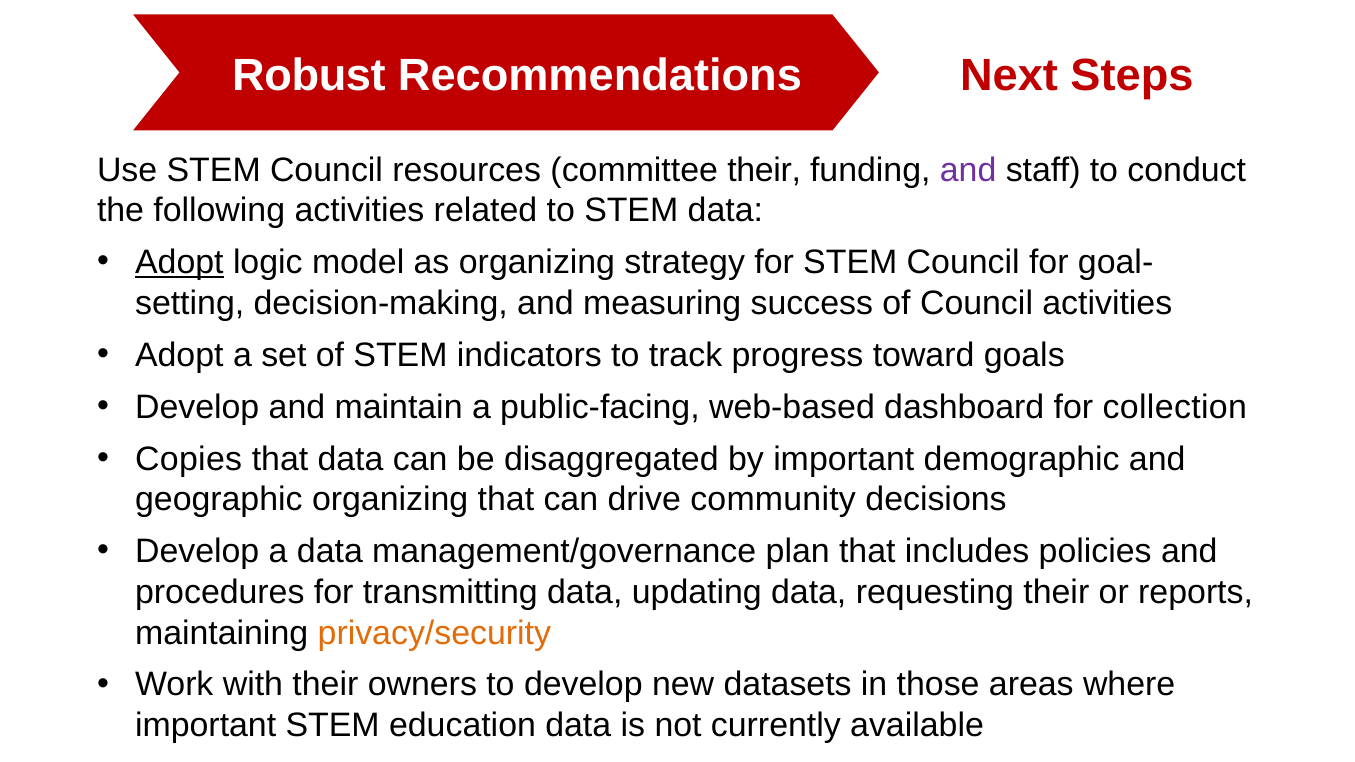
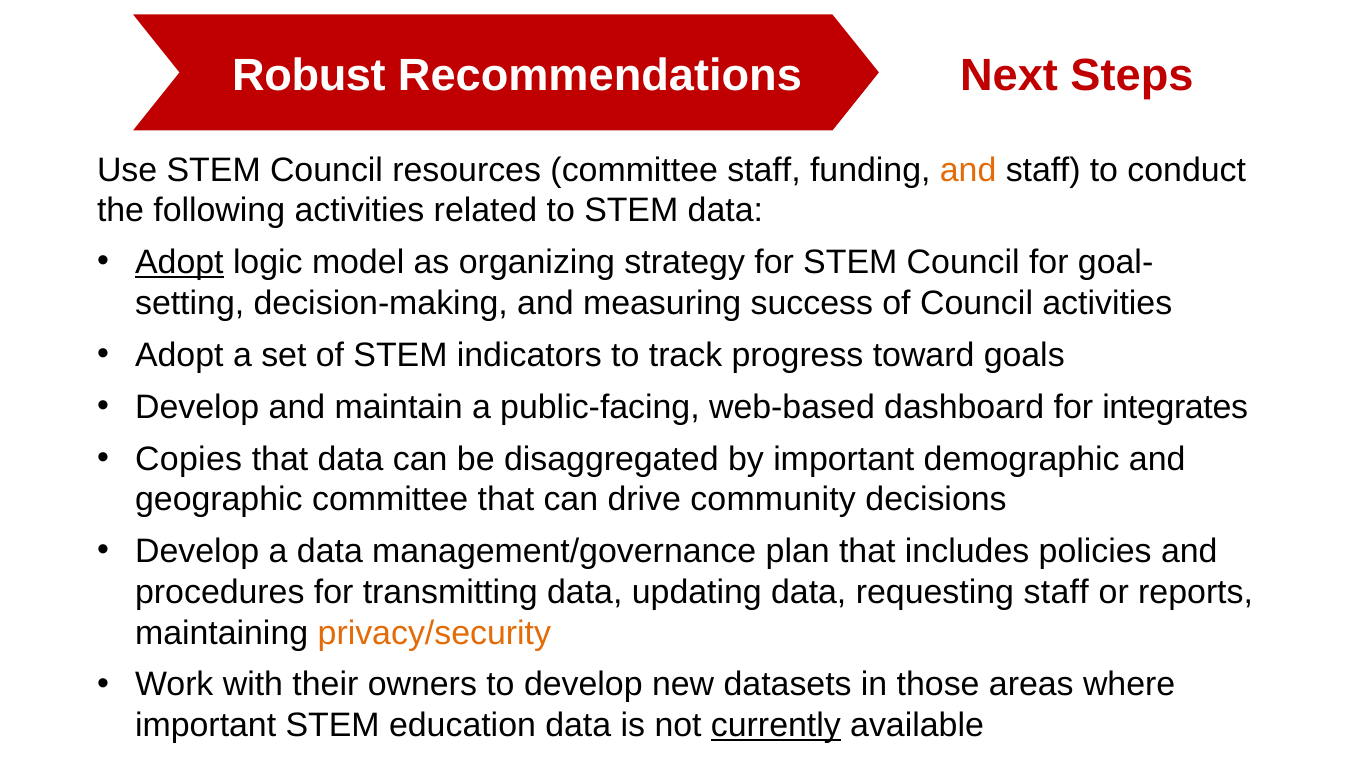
committee their: their -> staff (764, 170)
and colour: purple -> orange (968, 170)
collection: collection -> integrates (1175, 407)
geographic organizing: organizing -> committee (390, 500)
requesting their: their -> staff (1056, 592)
currently underline: none -> present (776, 726)
